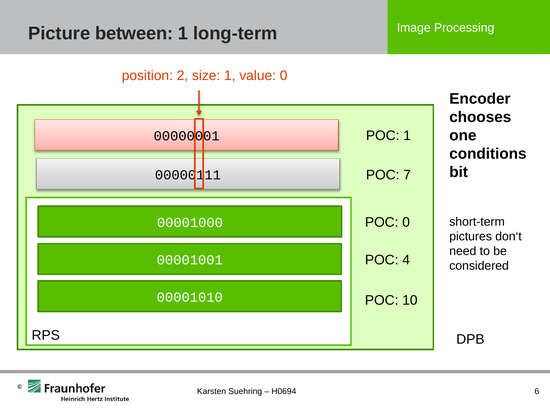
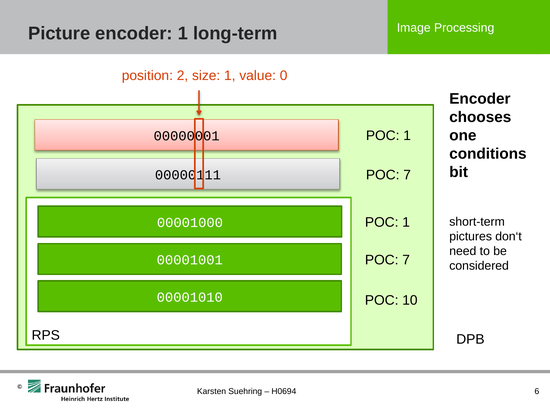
Picture between: between -> encoder (134, 34)
0: 0 -> 1 (406, 222)
4: 4 -> 7 (406, 260)
